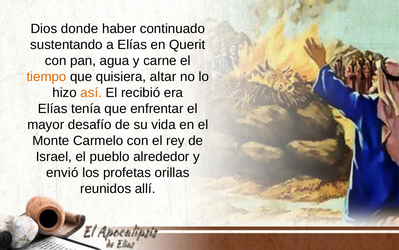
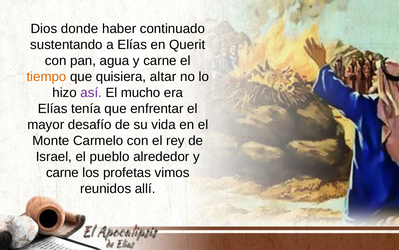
así colour: orange -> purple (91, 93)
recibió: recibió -> mucho (141, 93)
envió: envió -> carne (62, 172)
orillas: orillas -> vimos (172, 172)
